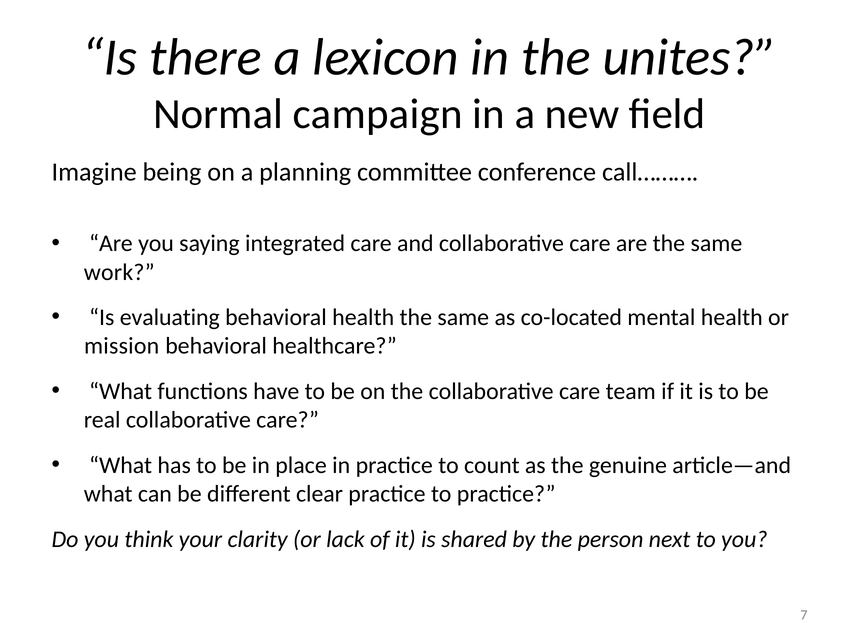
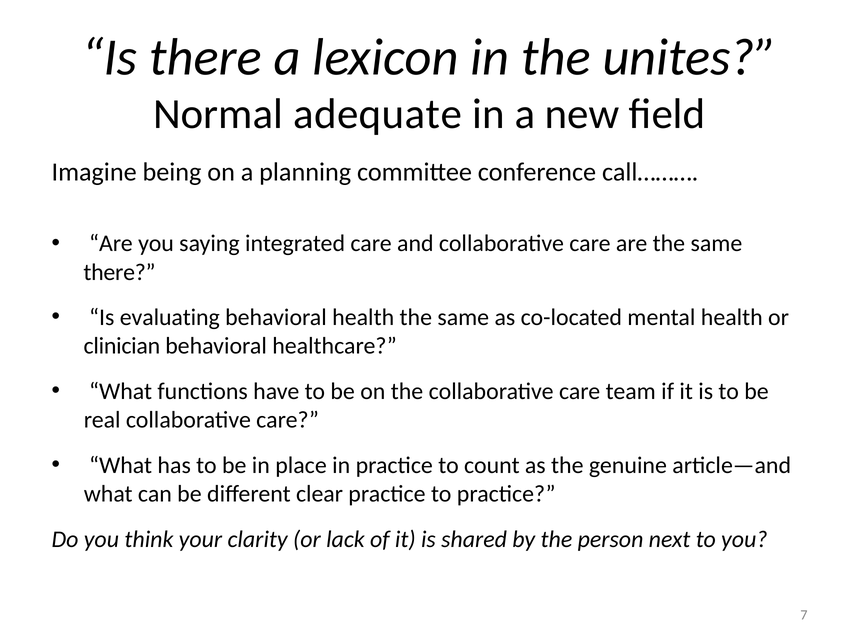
campaign: campaign -> adequate (378, 114)
work: work -> there (119, 272)
mission: mission -> clinician (122, 346)
